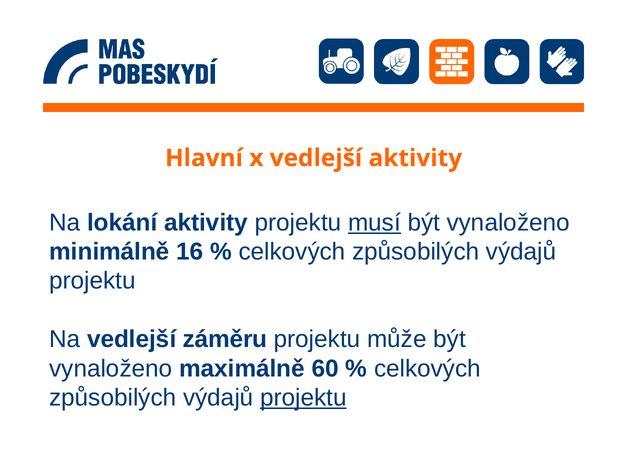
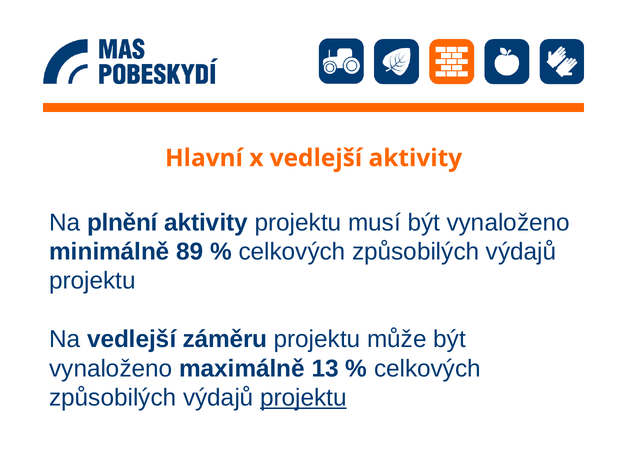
lokání: lokání -> plnění (122, 223)
musí underline: present -> none (374, 223)
16: 16 -> 89 (190, 252)
60: 60 -> 13 (325, 369)
